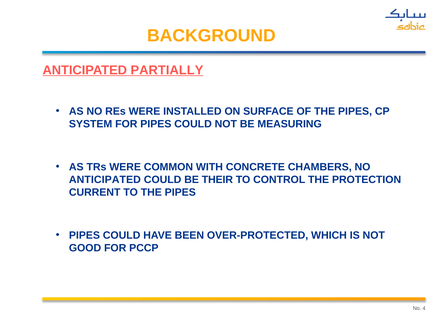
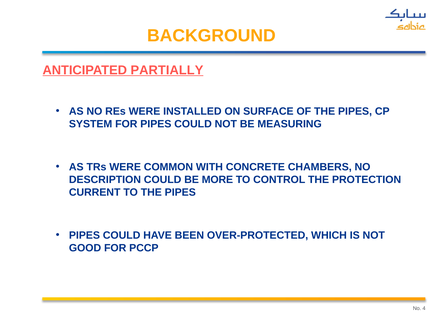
ANTICIPATED: ANTICIPATED -> DESCRIPTION (105, 179)
THEIR: THEIR -> MORE (217, 179)
